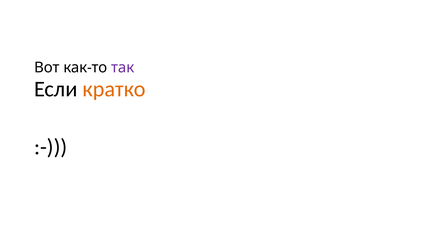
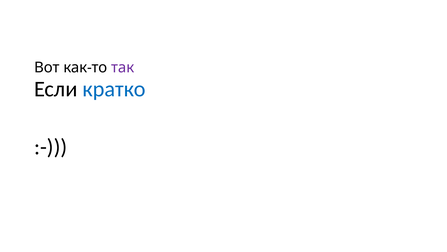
кратко colour: orange -> blue (114, 89)
